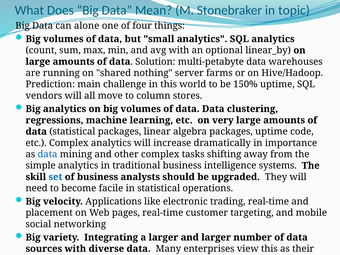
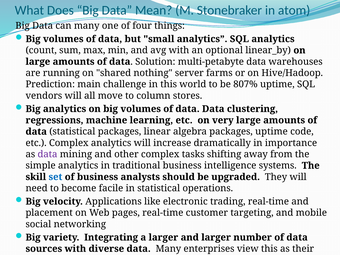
topic: topic -> atom (294, 10)
can alone: alone -> many (87, 26)
150%: 150% -> 807% (245, 84)
data colour: blue -> purple (47, 154)
